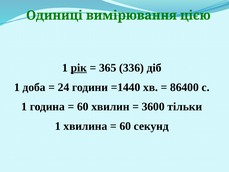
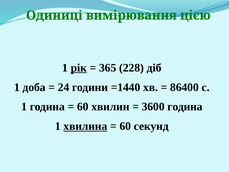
336: 336 -> 228 (131, 68)
3600 тільки: тільки -> година (185, 107)
хвилина underline: none -> present (85, 126)
